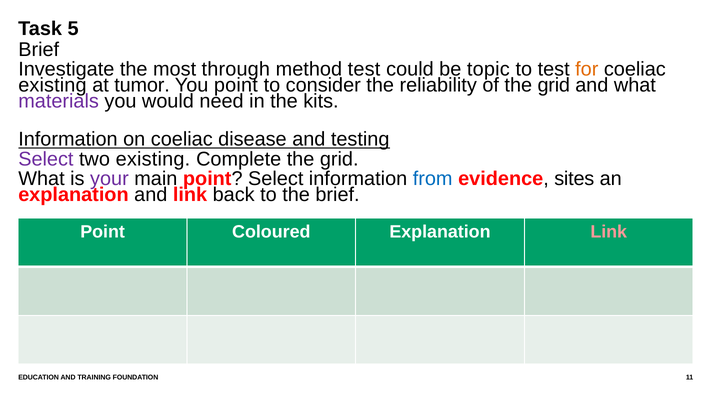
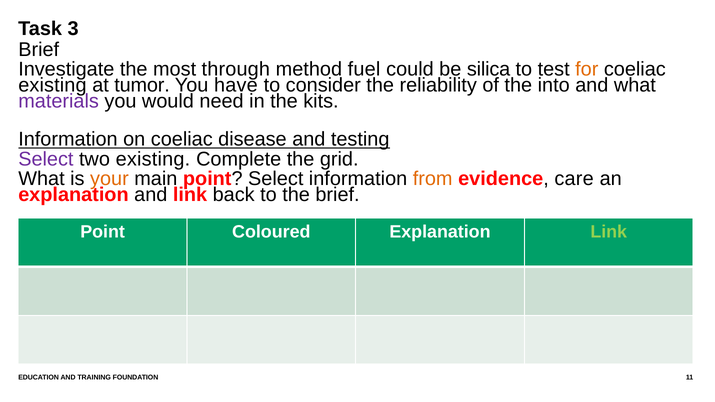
5: 5 -> 3 (73, 29)
method test: test -> fuel (364, 69)
topic: topic -> silica (489, 69)
You point: point -> have (236, 85)
of the grid: grid -> into (554, 85)
your colour: purple -> orange (109, 179)
from colour: blue -> orange (433, 179)
sites: sites -> care (574, 179)
Link colour: pink -> light green (609, 232)
